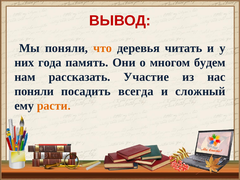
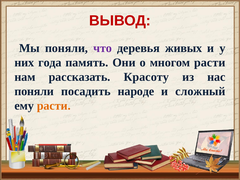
что colour: orange -> purple (103, 48)
читать: читать -> живых (184, 48)
многом будем: будем -> расти (210, 63)
Участие: Участие -> Красоту (146, 77)
всегда: всегда -> народе (136, 91)
